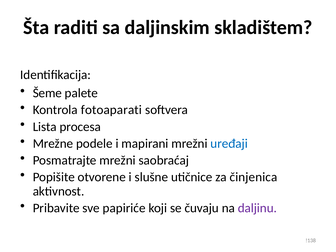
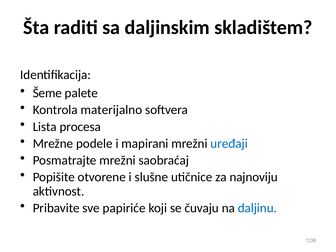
fotoaparati: fotoaparati -> materijalno (111, 110)
činjenica: činjenica -> najnoviju (254, 177)
daljinu colour: purple -> blue (257, 208)
